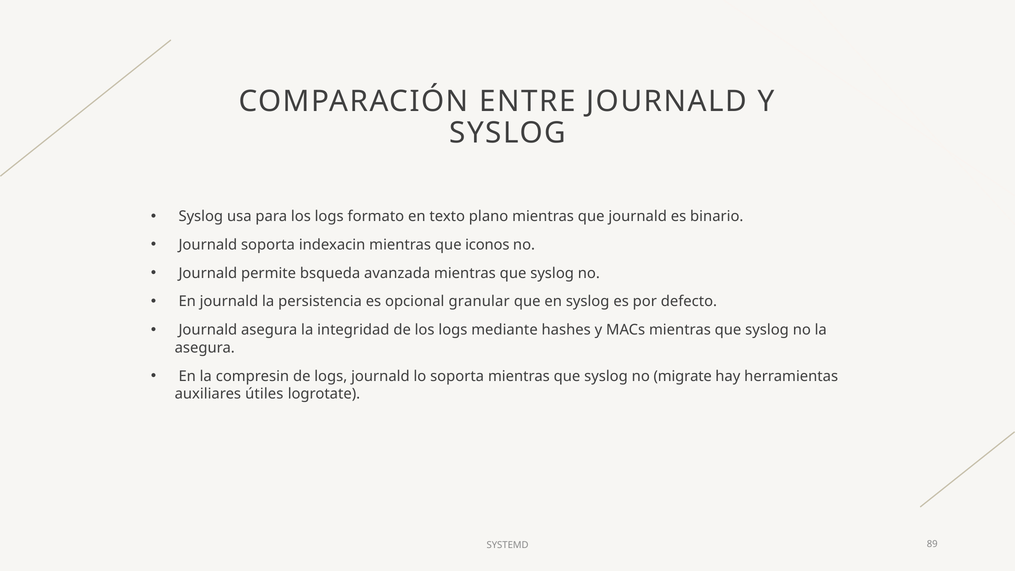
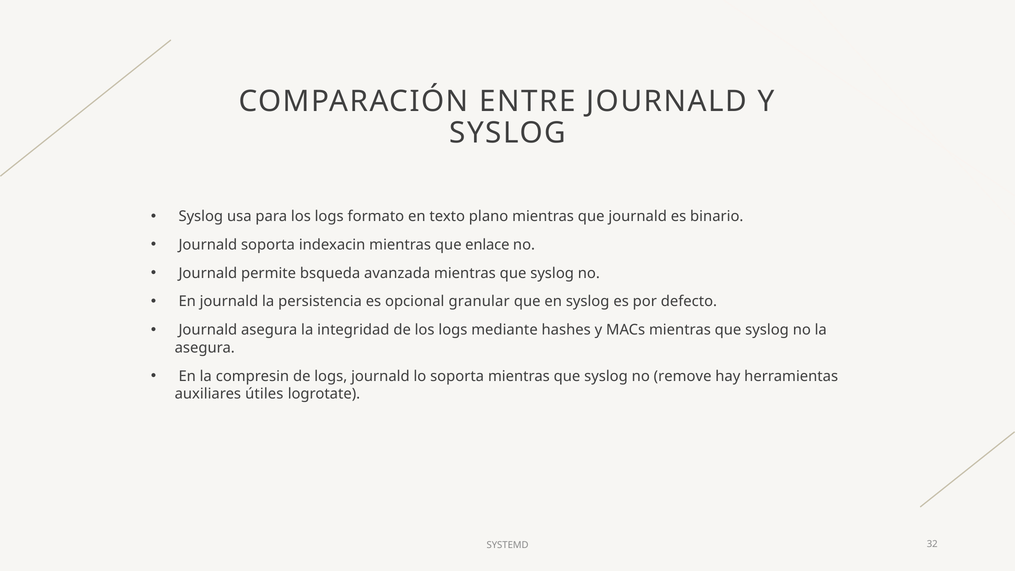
iconos: iconos -> enlace (487, 245)
migrate: migrate -> remove (683, 376)
89: 89 -> 32 (932, 544)
